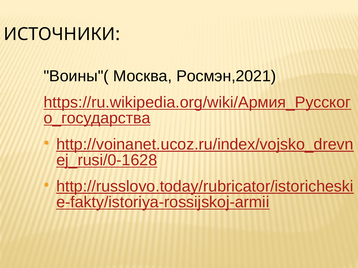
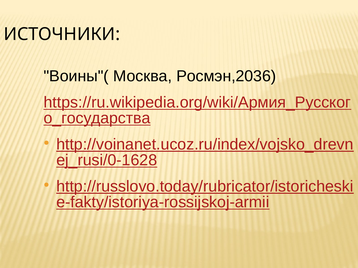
Росмэн,2021: Росмэн,2021 -> Росмэн,2036 (226, 76)
